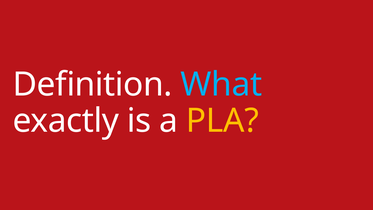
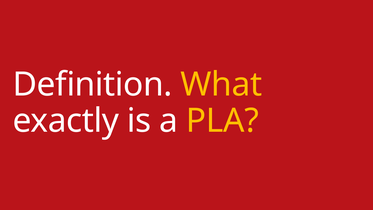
What colour: light blue -> yellow (221, 84)
